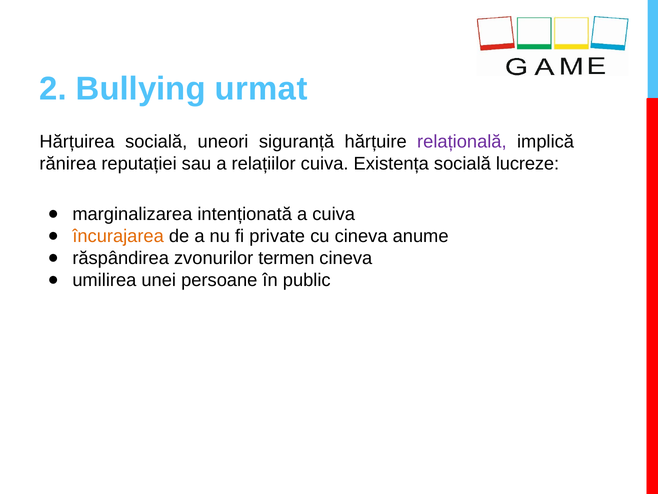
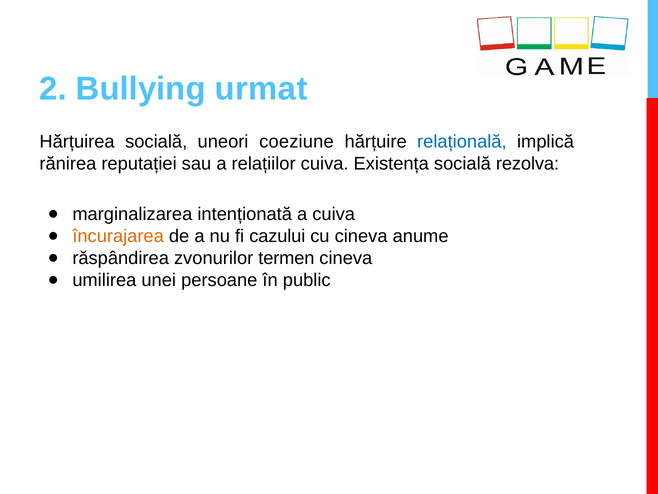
siguranță: siguranță -> coeziune (296, 142)
relațională colour: purple -> blue (462, 142)
lucreze: lucreze -> rezolva (528, 164)
private: private -> cazului (277, 236)
